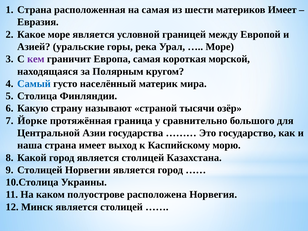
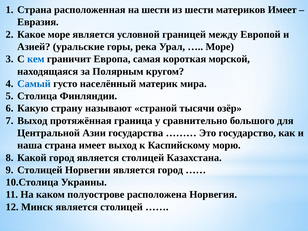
на самая: самая -> шести (156, 10)
кем colour: purple -> blue (36, 59)
Йорке: Йорке -> Выход (32, 121)
